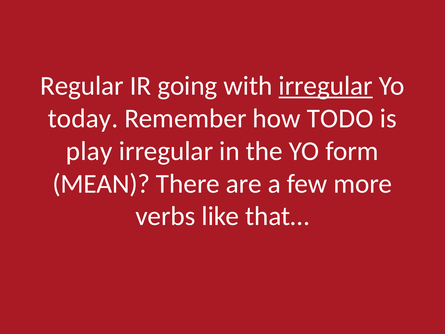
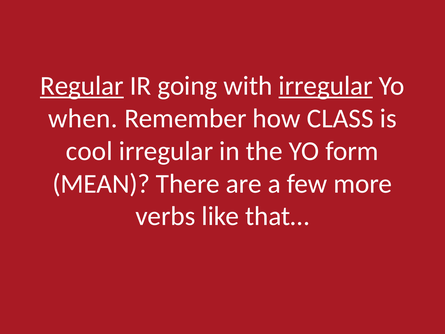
Regular underline: none -> present (82, 86)
today: today -> when (83, 118)
TODO: TODO -> CLASS (340, 118)
play: play -> cool (89, 151)
